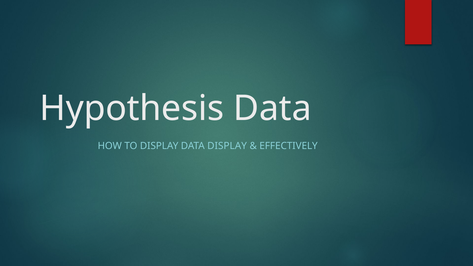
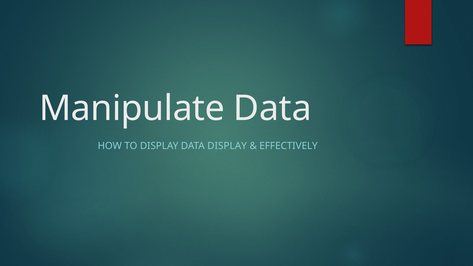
Hypothesis: Hypothesis -> Manipulate (132, 109)
